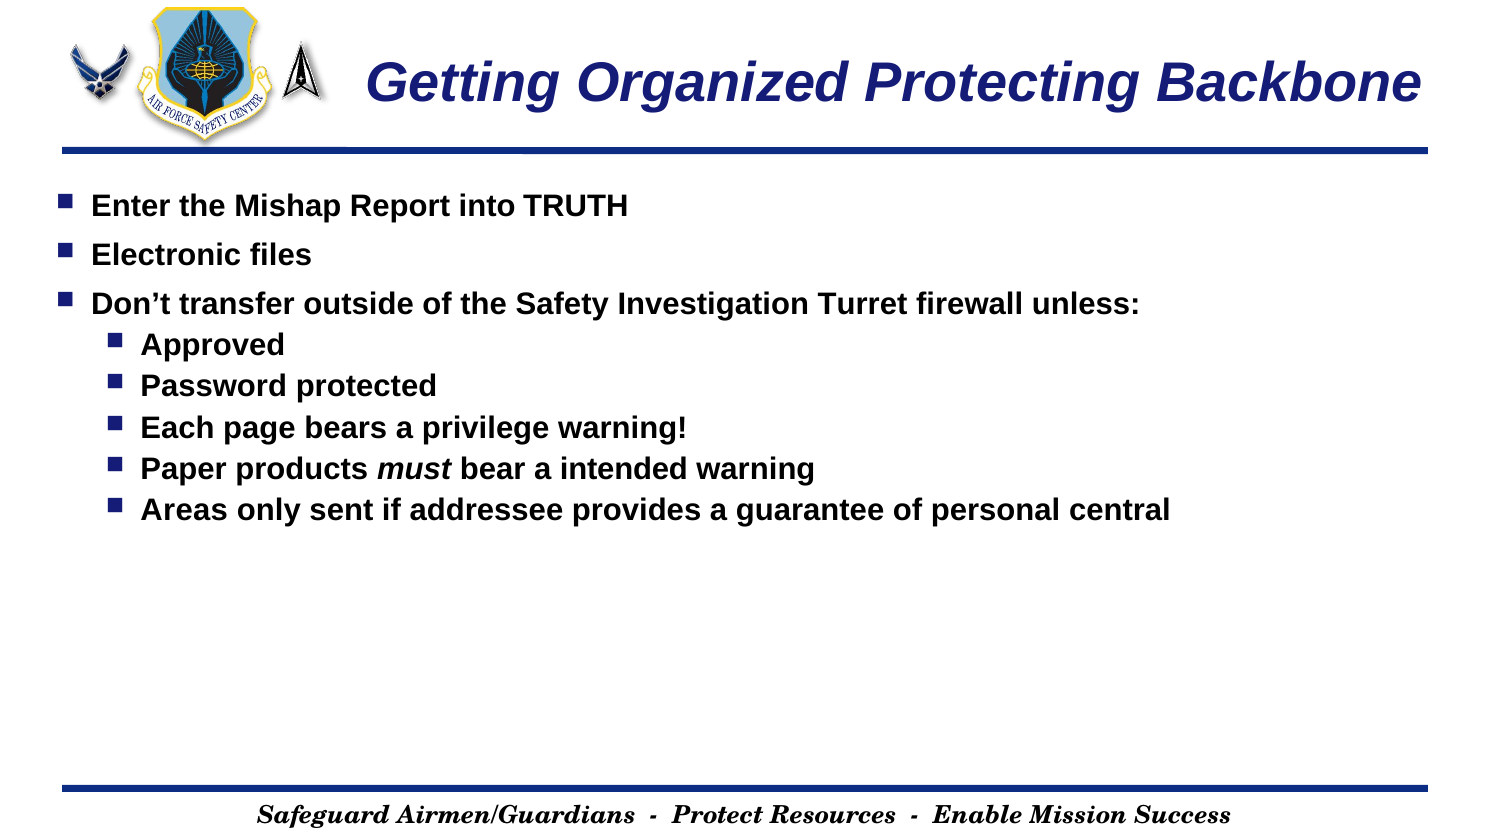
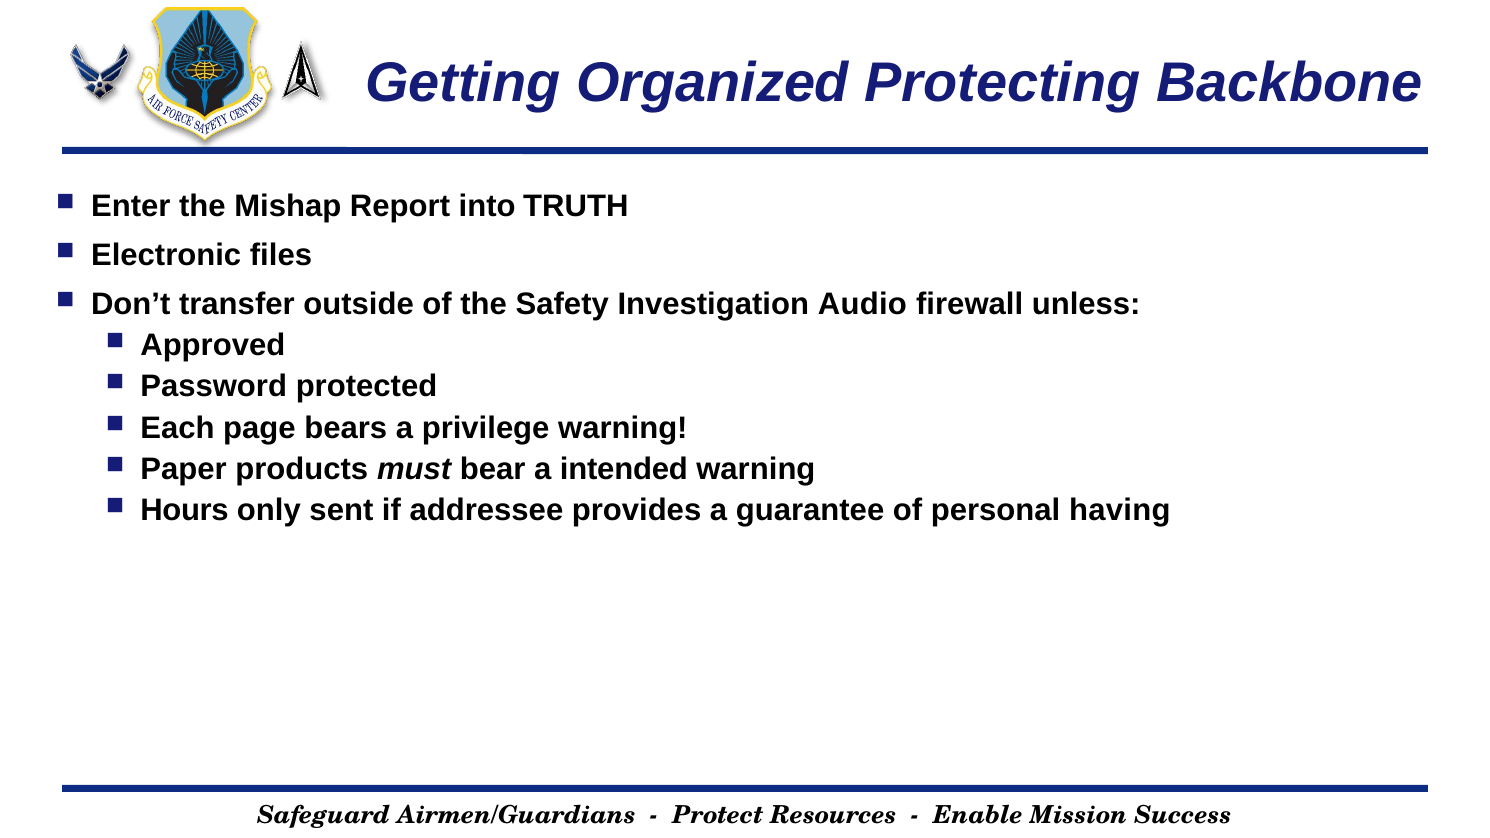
Turret: Turret -> Audio (862, 304)
Areas: Areas -> Hours (185, 511)
central: central -> having (1120, 511)
